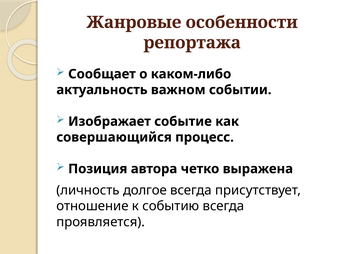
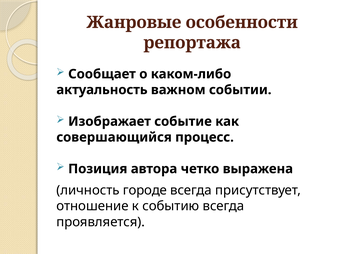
долгое: долгое -> городе (145, 190)
